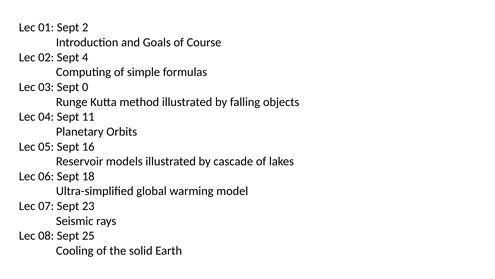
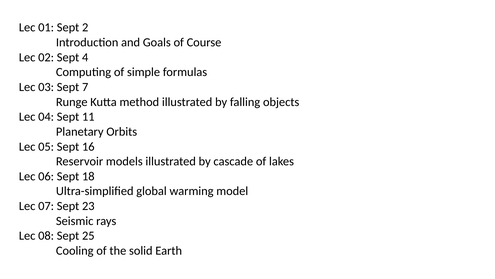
0: 0 -> 7 (85, 87)
